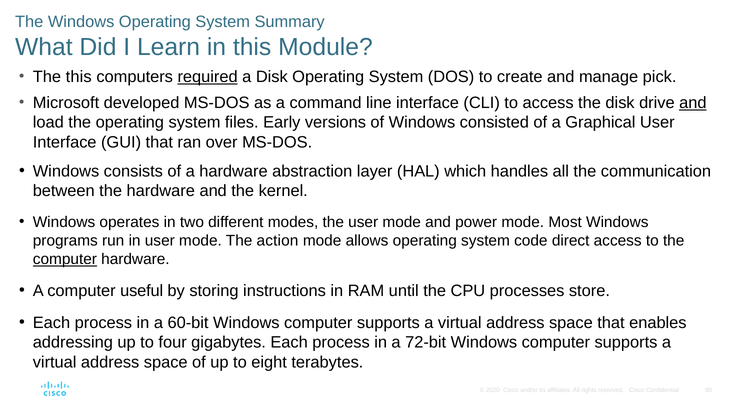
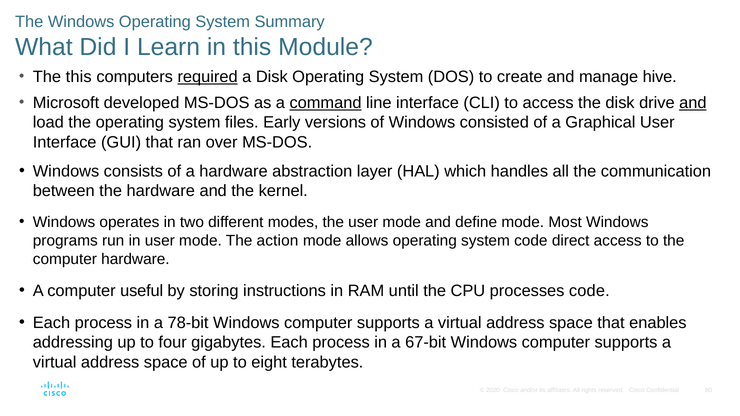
pick: pick -> hive (660, 77)
command underline: none -> present (326, 103)
power: power -> define (476, 222)
computer underline: present -> none (65, 259)
processes store: store -> code (589, 291)
60-bit: 60-bit -> 78-bit (188, 323)
72-bit: 72-bit -> 67-bit (426, 343)
